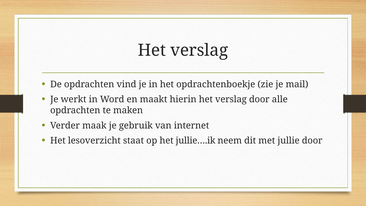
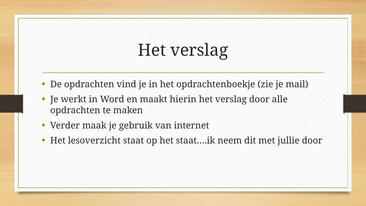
jullie….ik: jullie….ik -> staat….ik (196, 141)
